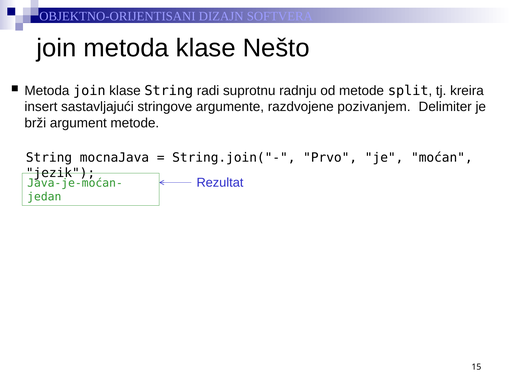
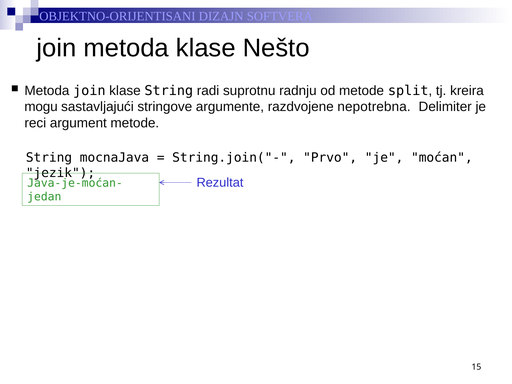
insert: insert -> mogu (41, 107)
pozivanjem: pozivanjem -> nepotrebna (374, 107)
brži: brži -> reci (35, 123)
